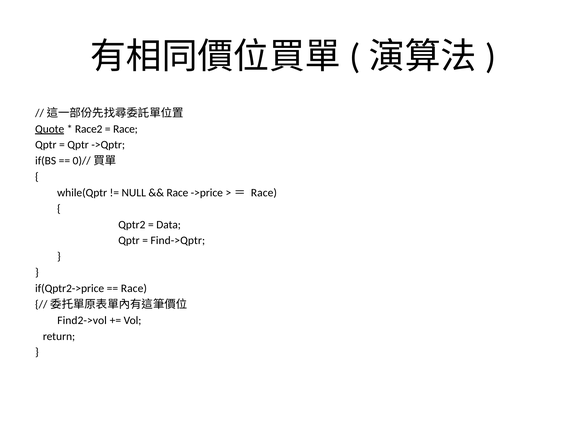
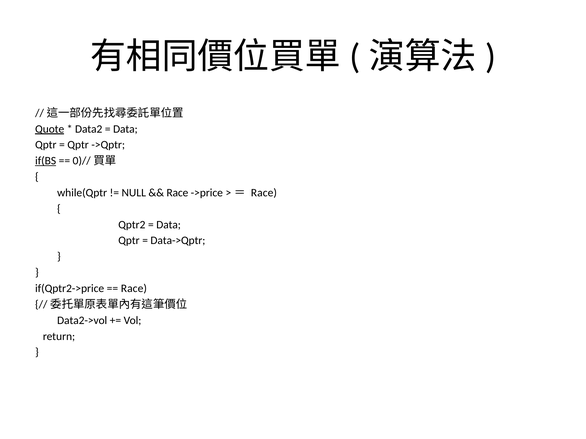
Race2: Race2 -> Data2 (89, 129)
Race: Race -> Data (125, 129)
if(BS underline: none -> present (46, 161)
Find->Qptr: Find->Qptr -> Data->Qptr (178, 241)
Find2->vol: Find2->vol -> Data2->vol (82, 321)
